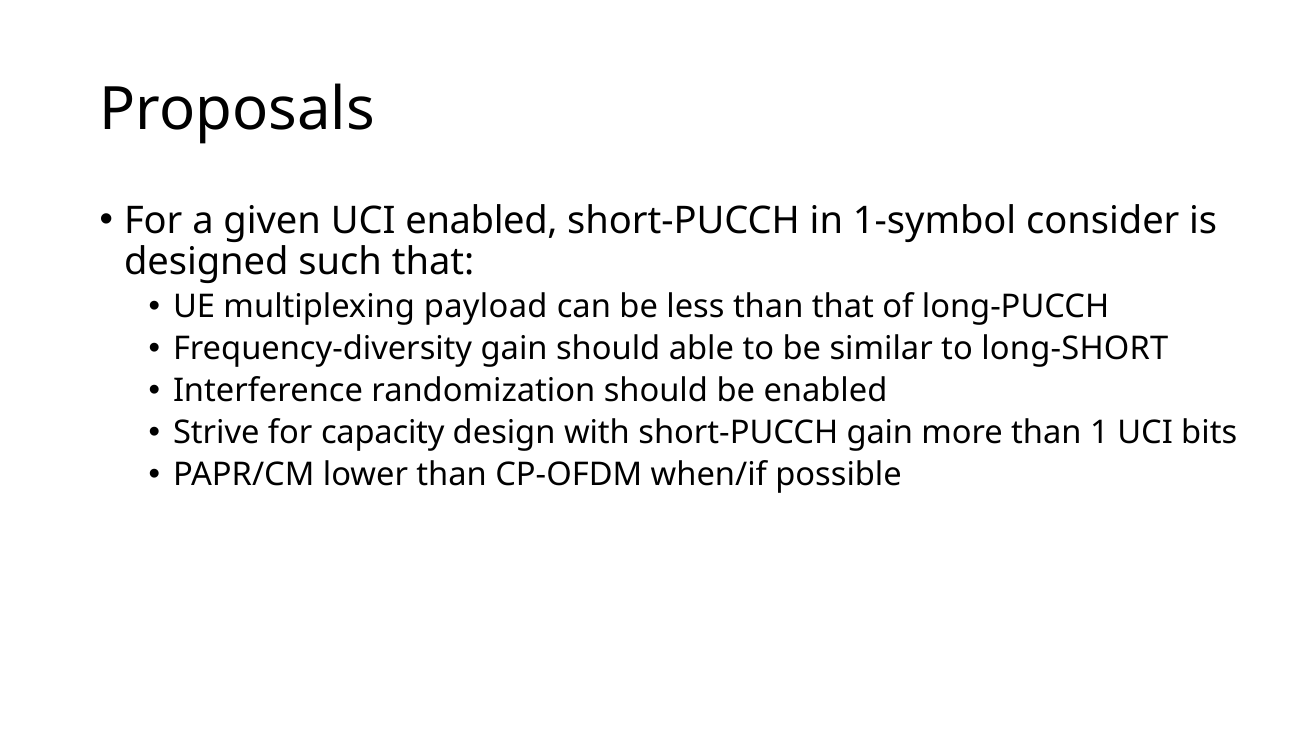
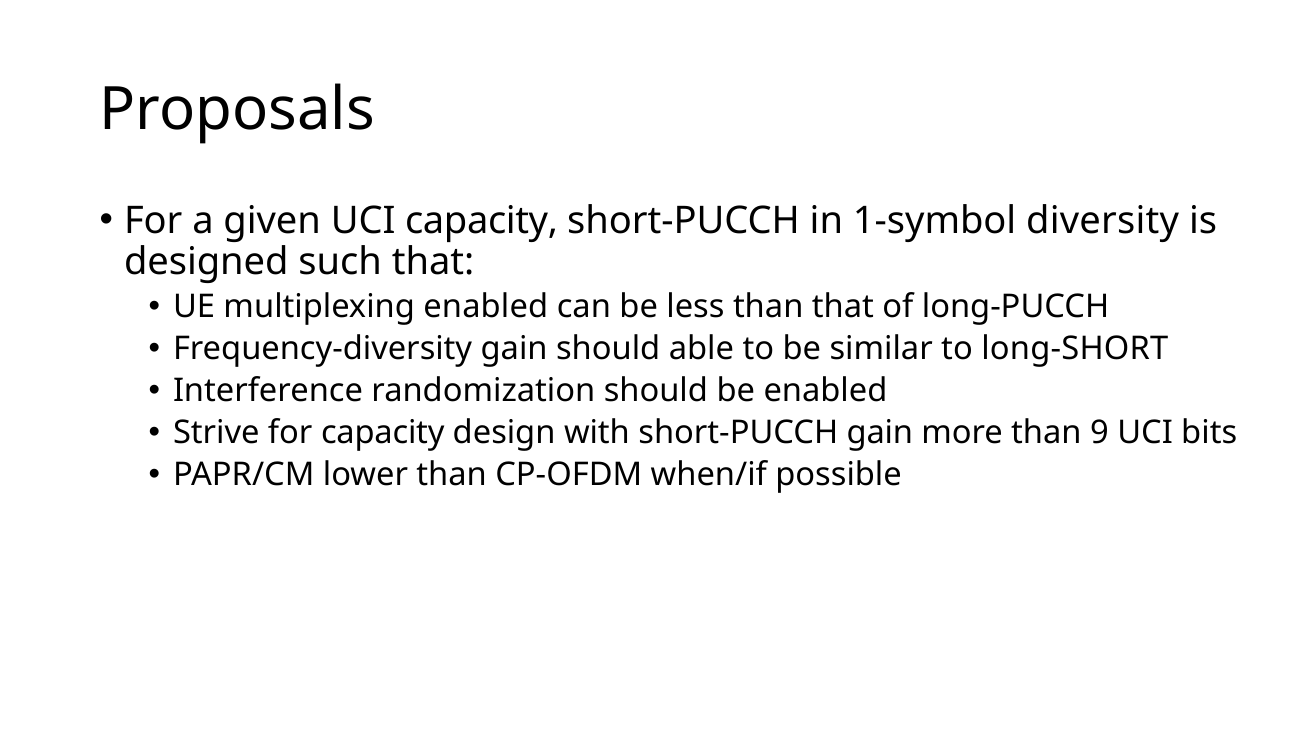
UCI enabled: enabled -> capacity (482, 221)
consider: consider -> diversity (1103, 221)
multiplexing payload: payload -> enabled (486, 307)
1: 1 -> 9 (1100, 433)
